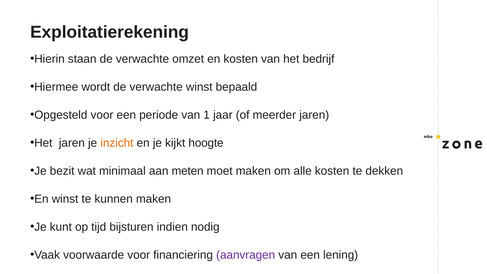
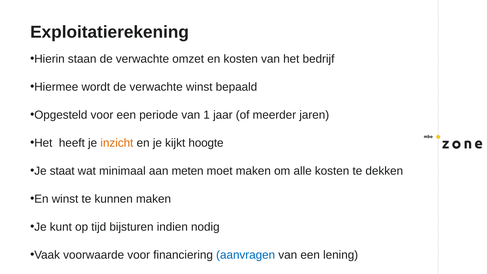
Het jaren: jaren -> heeft (72, 143)
bezit: bezit -> staat (62, 171)
aanvragen colour: purple -> blue (246, 255)
